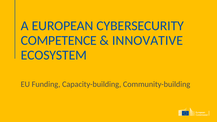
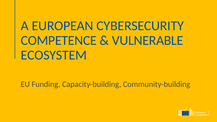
INNOVATIVE: INNOVATIVE -> VULNERABLE (148, 40)
